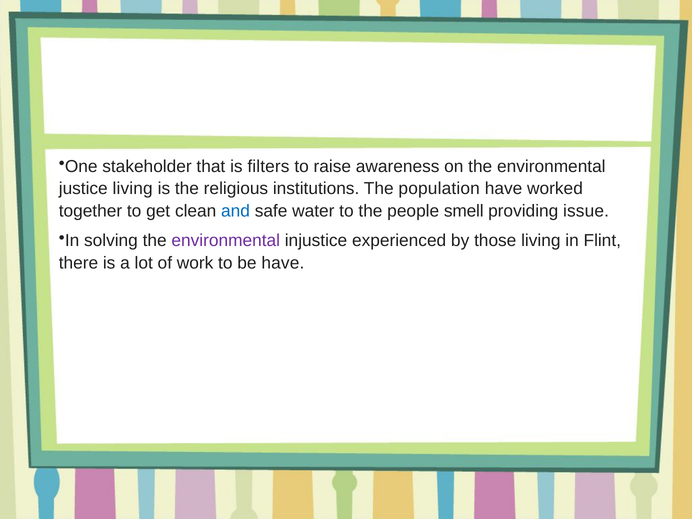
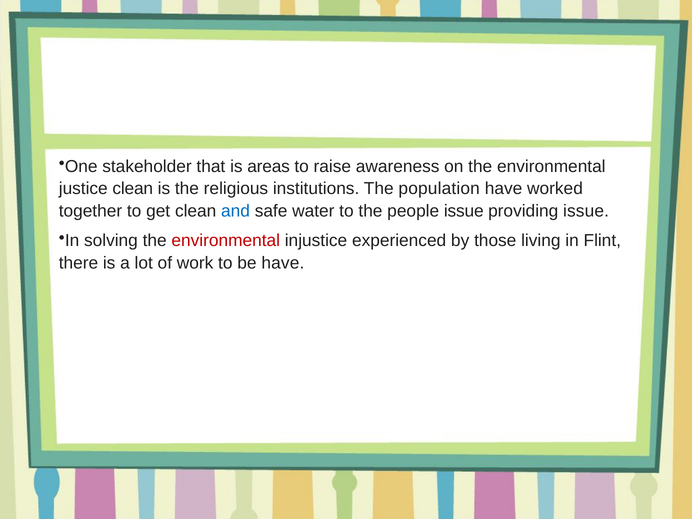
filters: filters -> areas (269, 166)
justice living: living -> clean (133, 189)
people smell: smell -> issue (464, 211)
environmental colour: purple -> red (226, 241)
